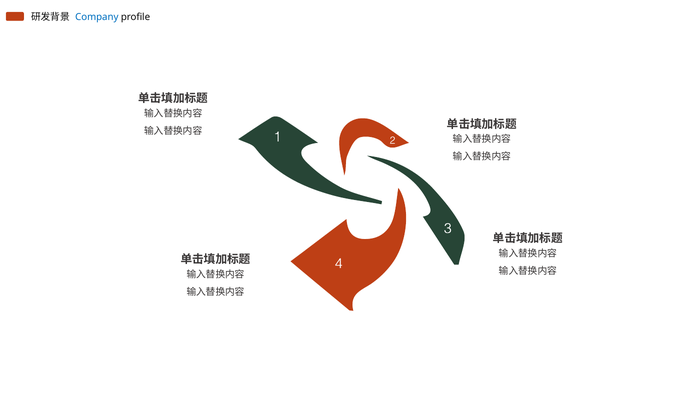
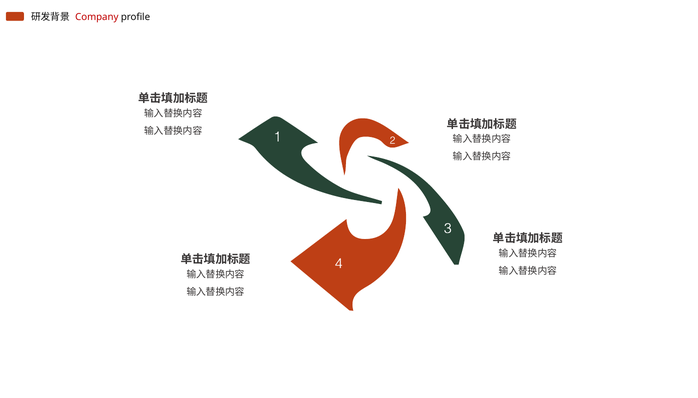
Company colour: blue -> red (97, 17)
